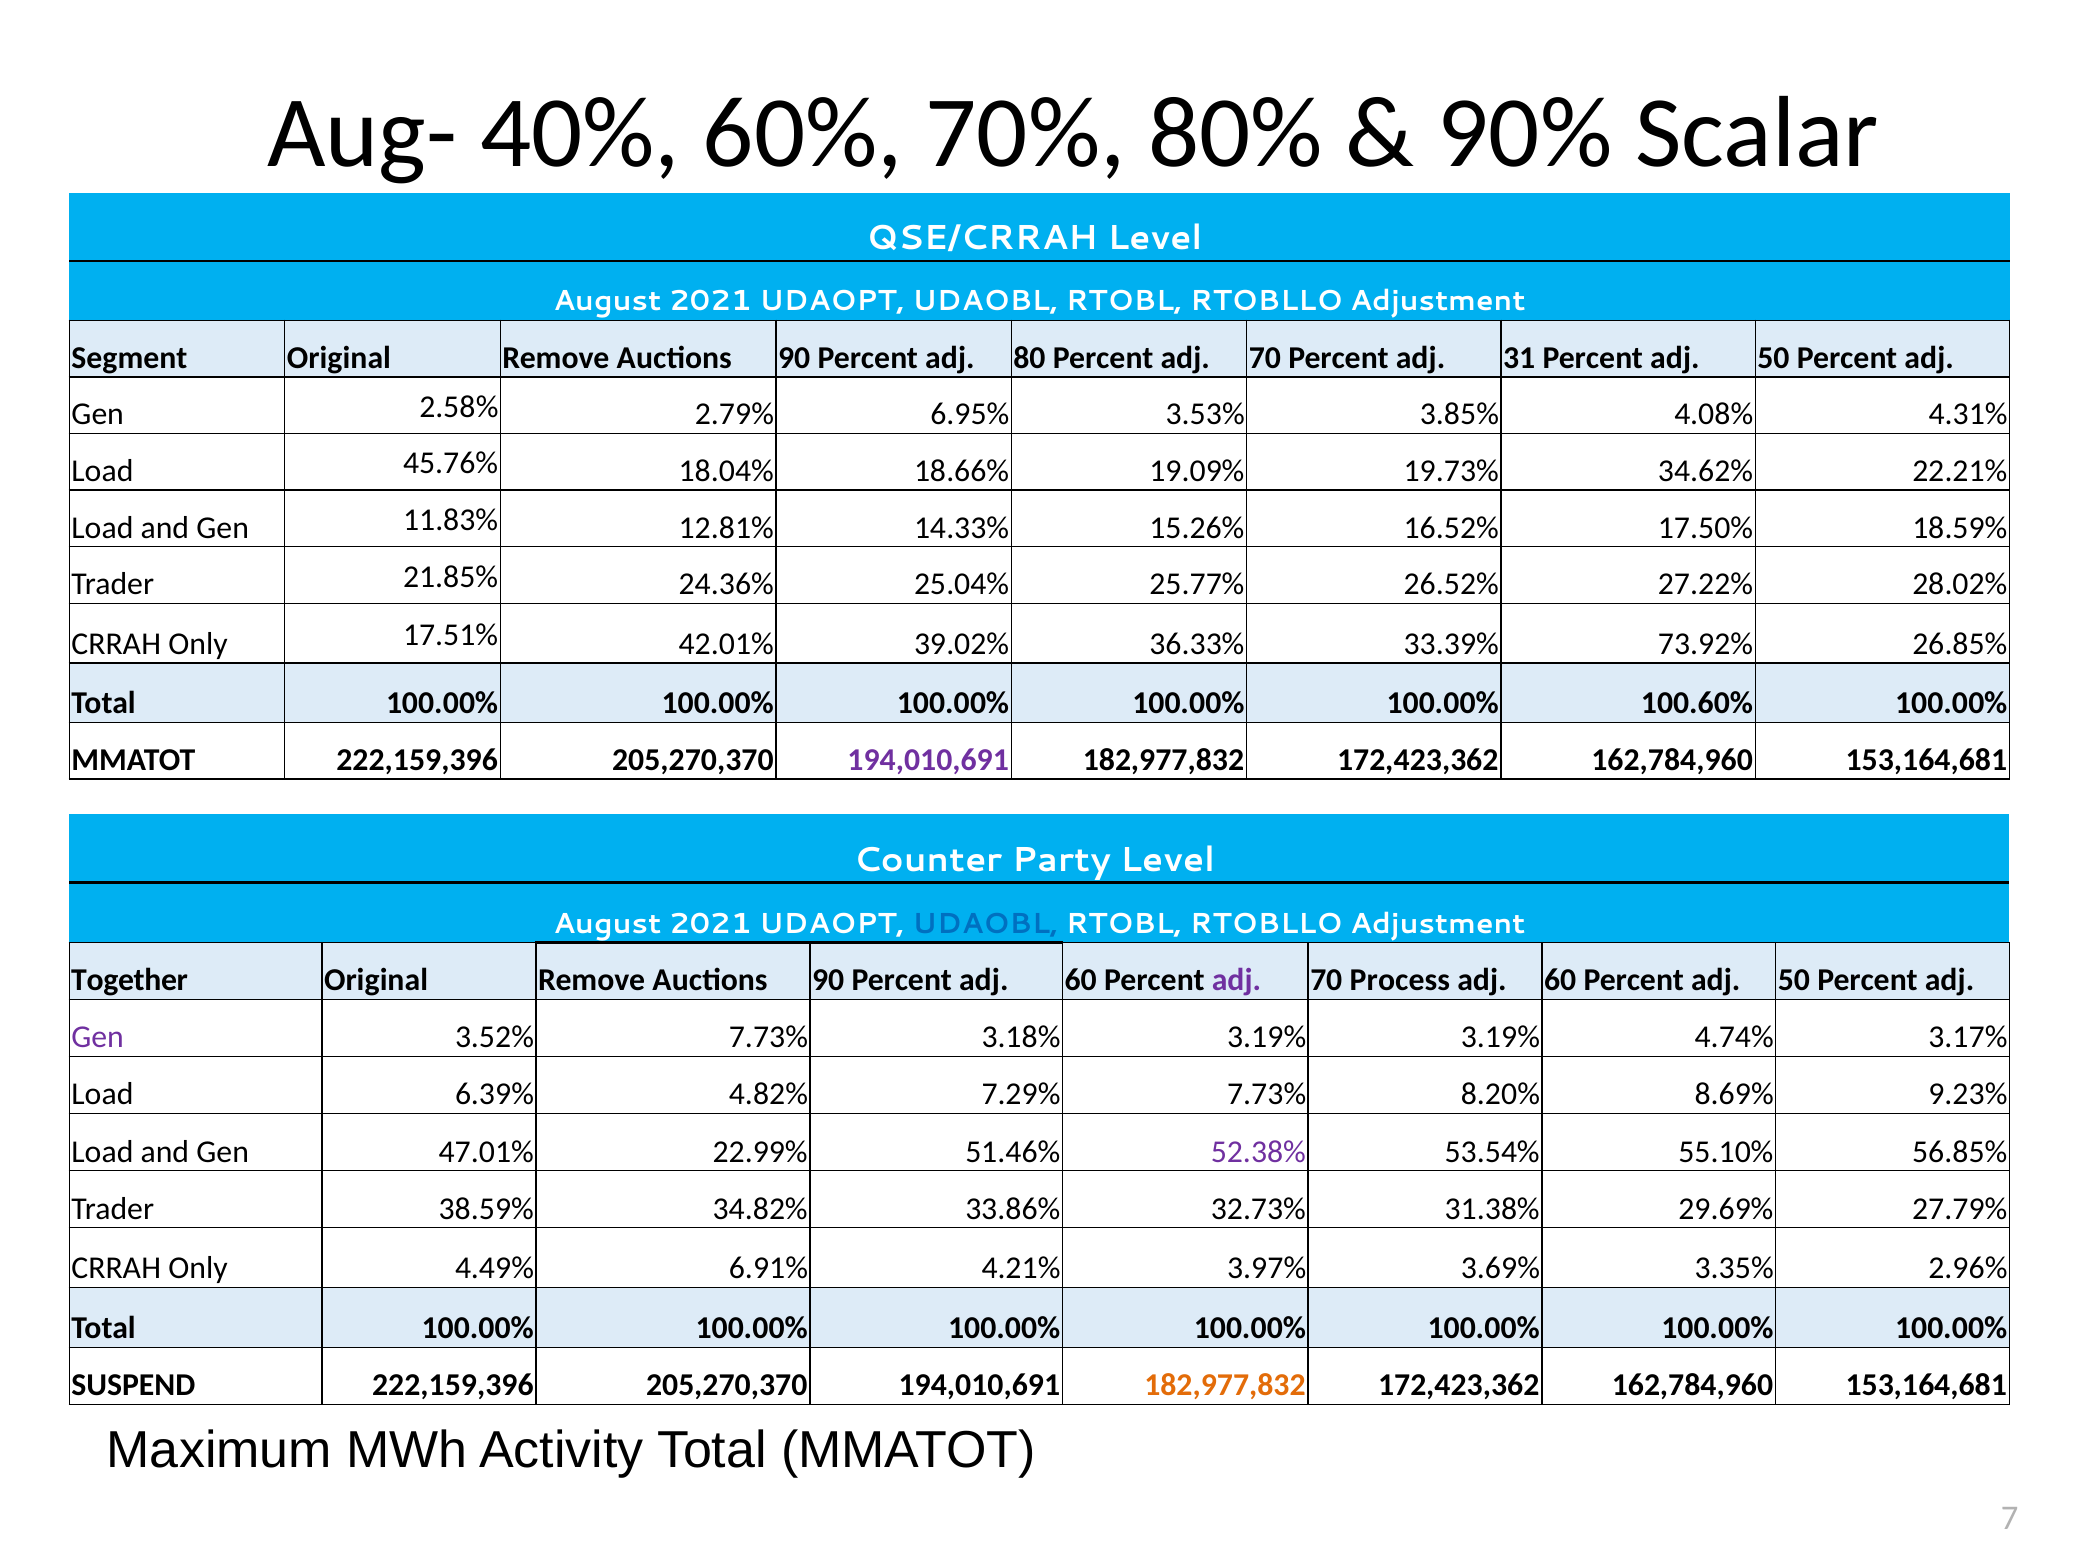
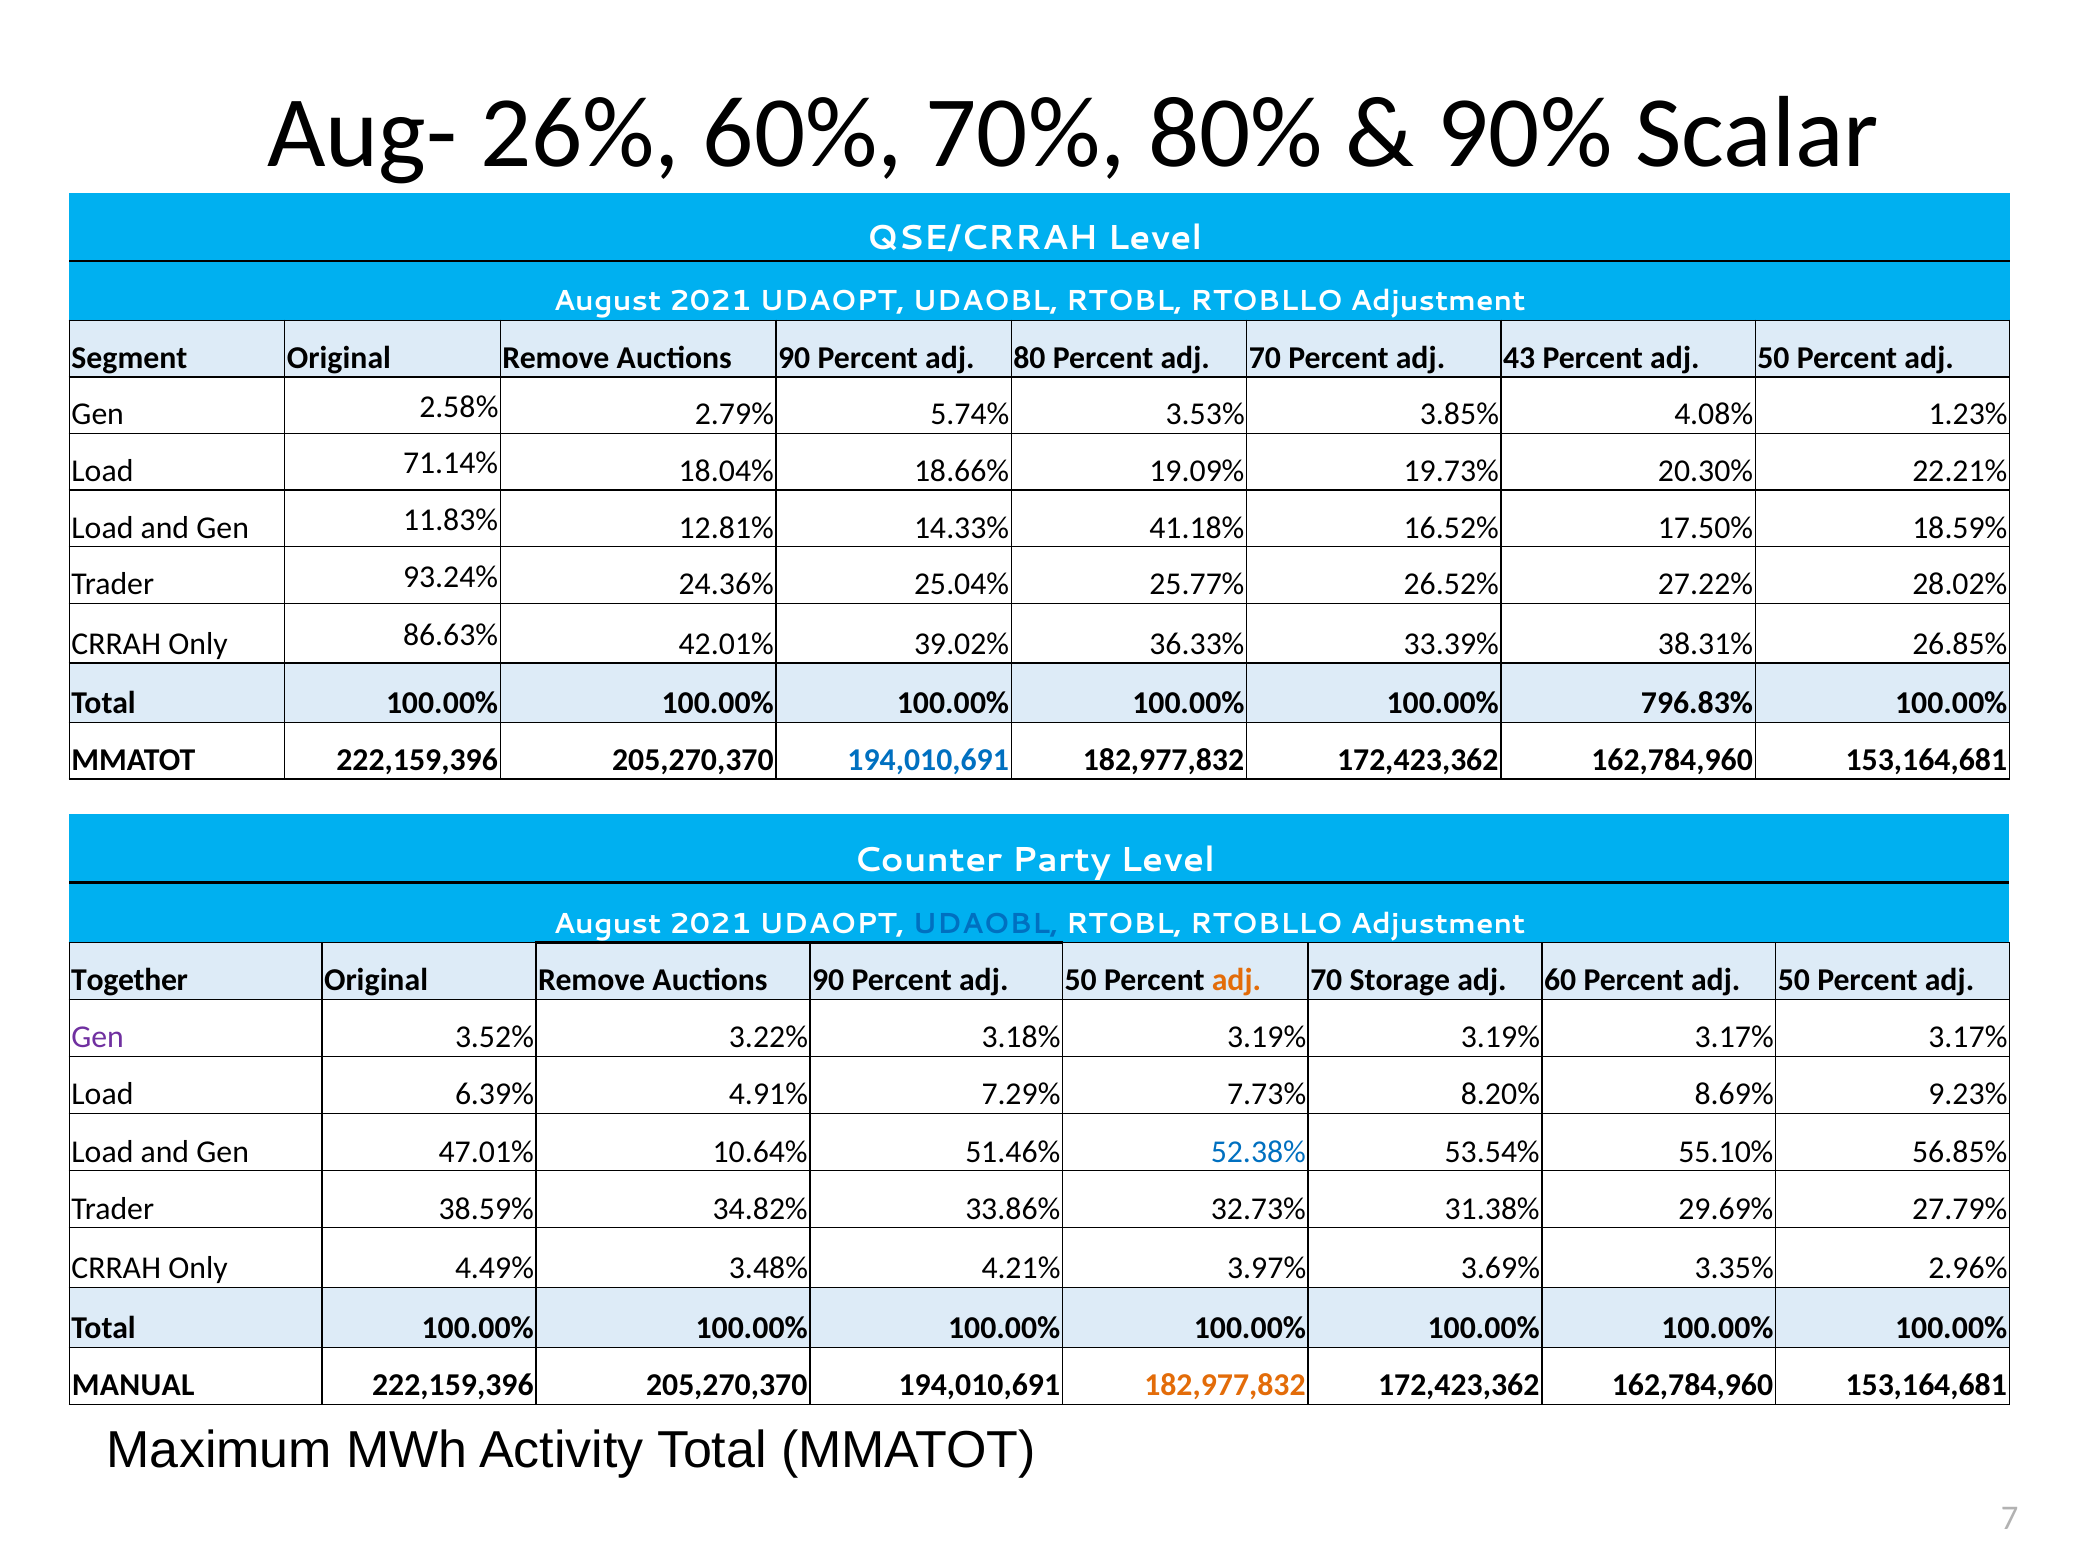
40%: 40% -> 26% (580, 133)
31: 31 -> 43 (1519, 358)
6.95%: 6.95% -> 5.74% (970, 414)
4.31%: 4.31% -> 1.23% (1968, 414)
45.76%: 45.76% -> 71.14% (451, 463)
34.62%: 34.62% -> 20.30% (1705, 471)
15.26%: 15.26% -> 41.18% (1197, 528)
21.85%: 21.85% -> 93.24% (451, 577)
17.51%: 17.51% -> 86.63% (451, 635)
73.92%: 73.92% -> 38.31% (1705, 644)
100.60%: 100.60% -> 796.83% (1697, 703)
194,010,691 colour: purple -> blue (928, 760)
90 Percent adj 60: 60 -> 50 (1081, 981)
adj colour: purple -> orange (1236, 981)
Process: Process -> Storage (1400, 981)
3.52% 7.73%: 7.73% -> 3.22% (768, 1038)
3.19% 4.74%: 4.74% -> 3.17% (1734, 1038)
4.82%: 4.82% -> 4.91% (768, 1095)
22.99%: 22.99% -> 10.64% (760, 1152)
52.38% colour: purple -> blue (1258, 1152)
6.91%: 6.91% -> 3.48% (768, 1269)
SUSPEND: SUSPEND -> MANUAL (133, 1386)
